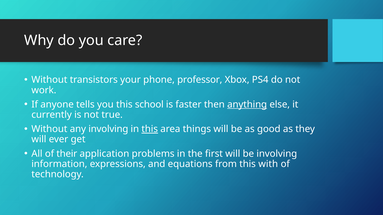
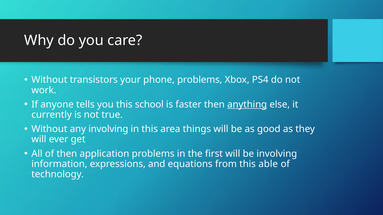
phone professor: professor -> problems (200, 80)
this underline: present -> none (150, 129)
of their: their -> then (67, 154)
with: with -> able (268, 164)
